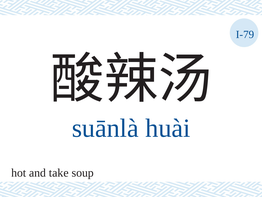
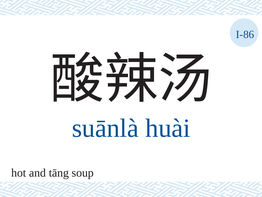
I-79: I-79 -> I-86 (245, 34)
take: take -> tāng (59, 172)
